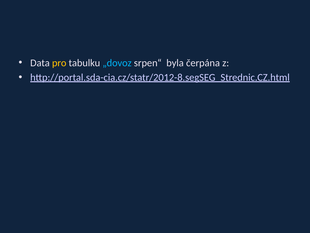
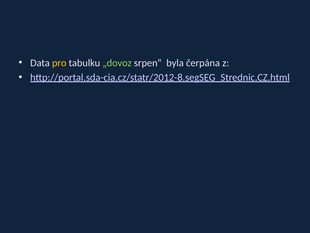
„dovoz colour: light blue -> light green (117, 63)
